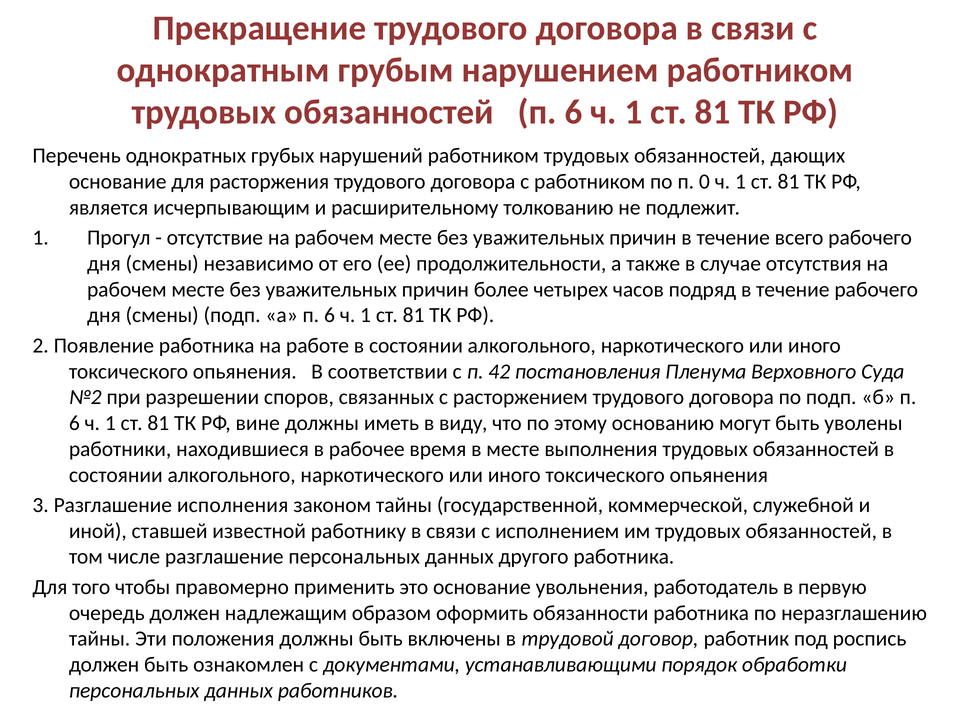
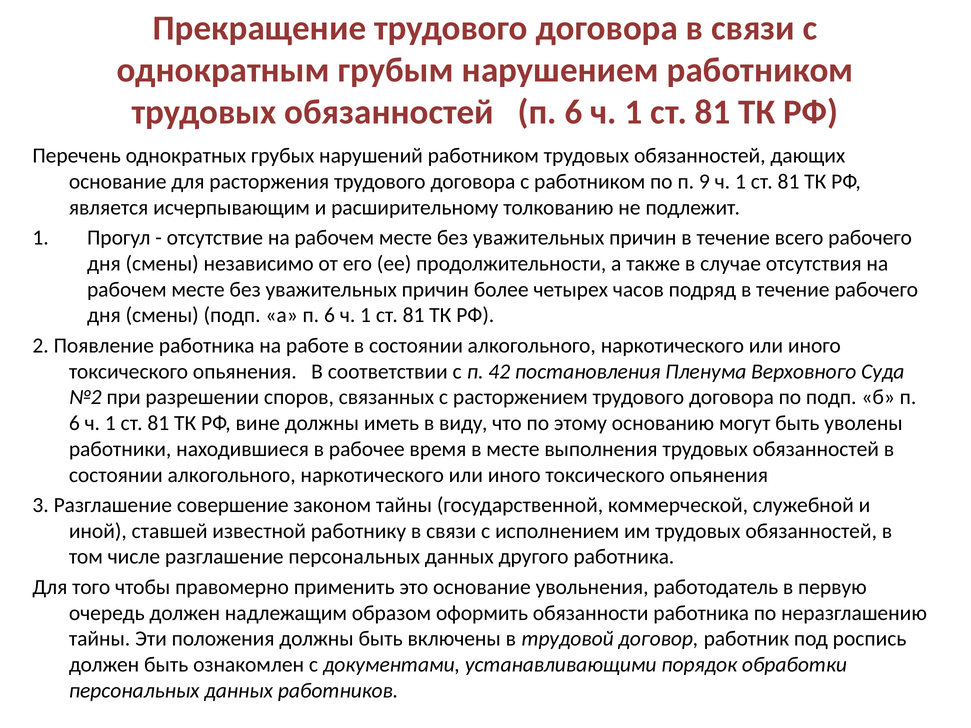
0: 0 -> 9 (704, 182)
исполнения: исполнения -> совершение (233, 505)
